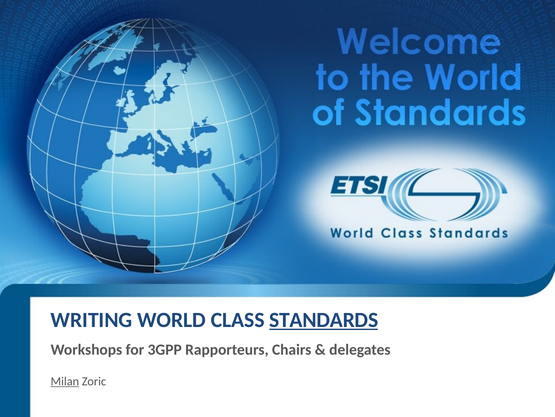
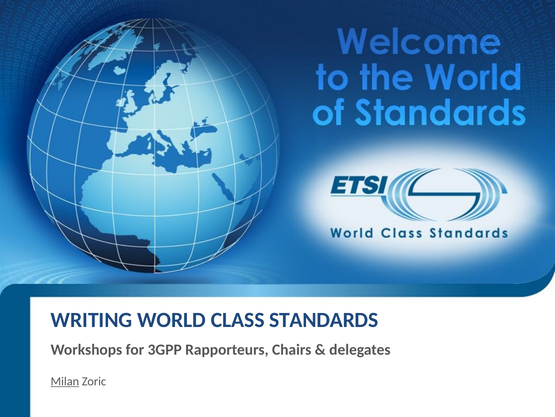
STANDARDS underline: present -> none (324, 320)
